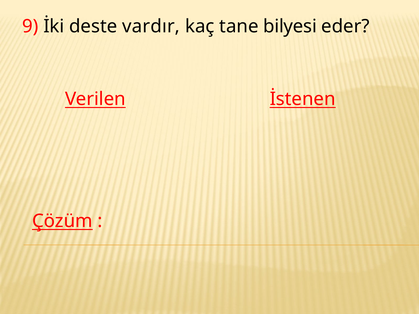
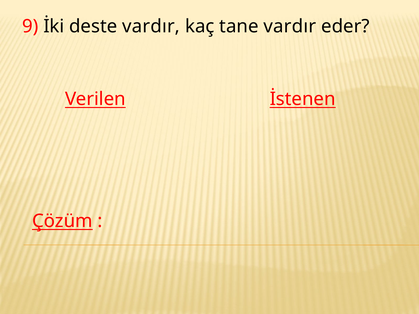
tane bilyesi: bilyesi -> vardır (290, 26)
